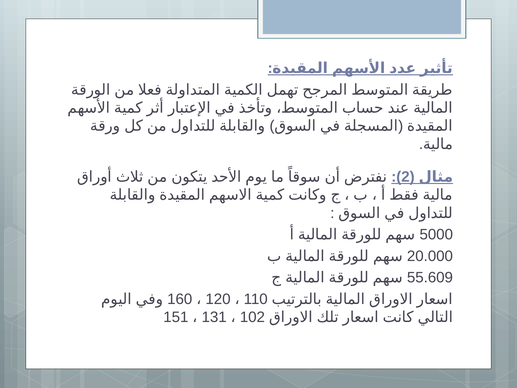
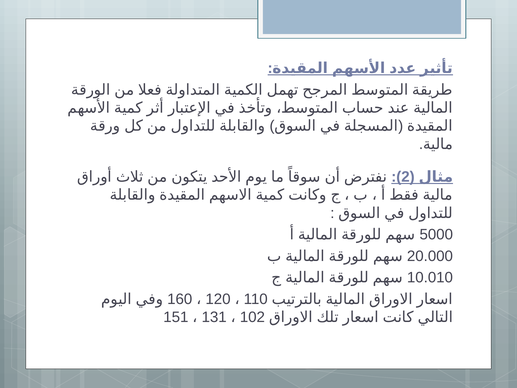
55.609: 55.609 -> 10.010 (430, 278)
